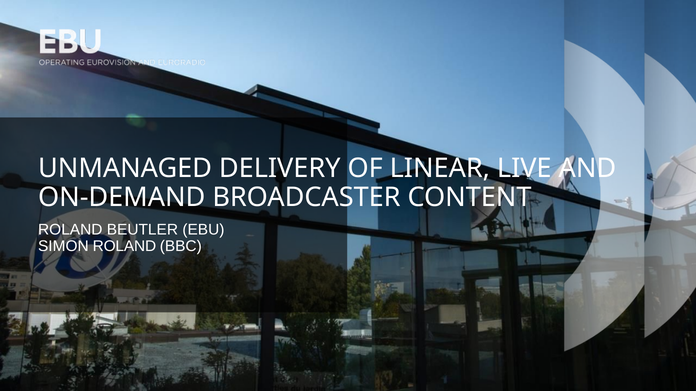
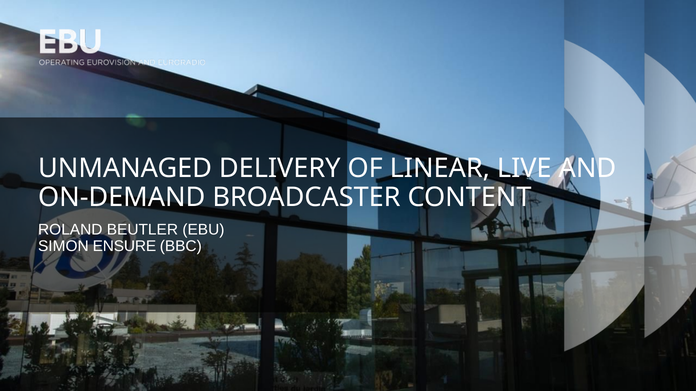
SIMON ROLAND: ROLAND -> ENSURE (124, 247)
